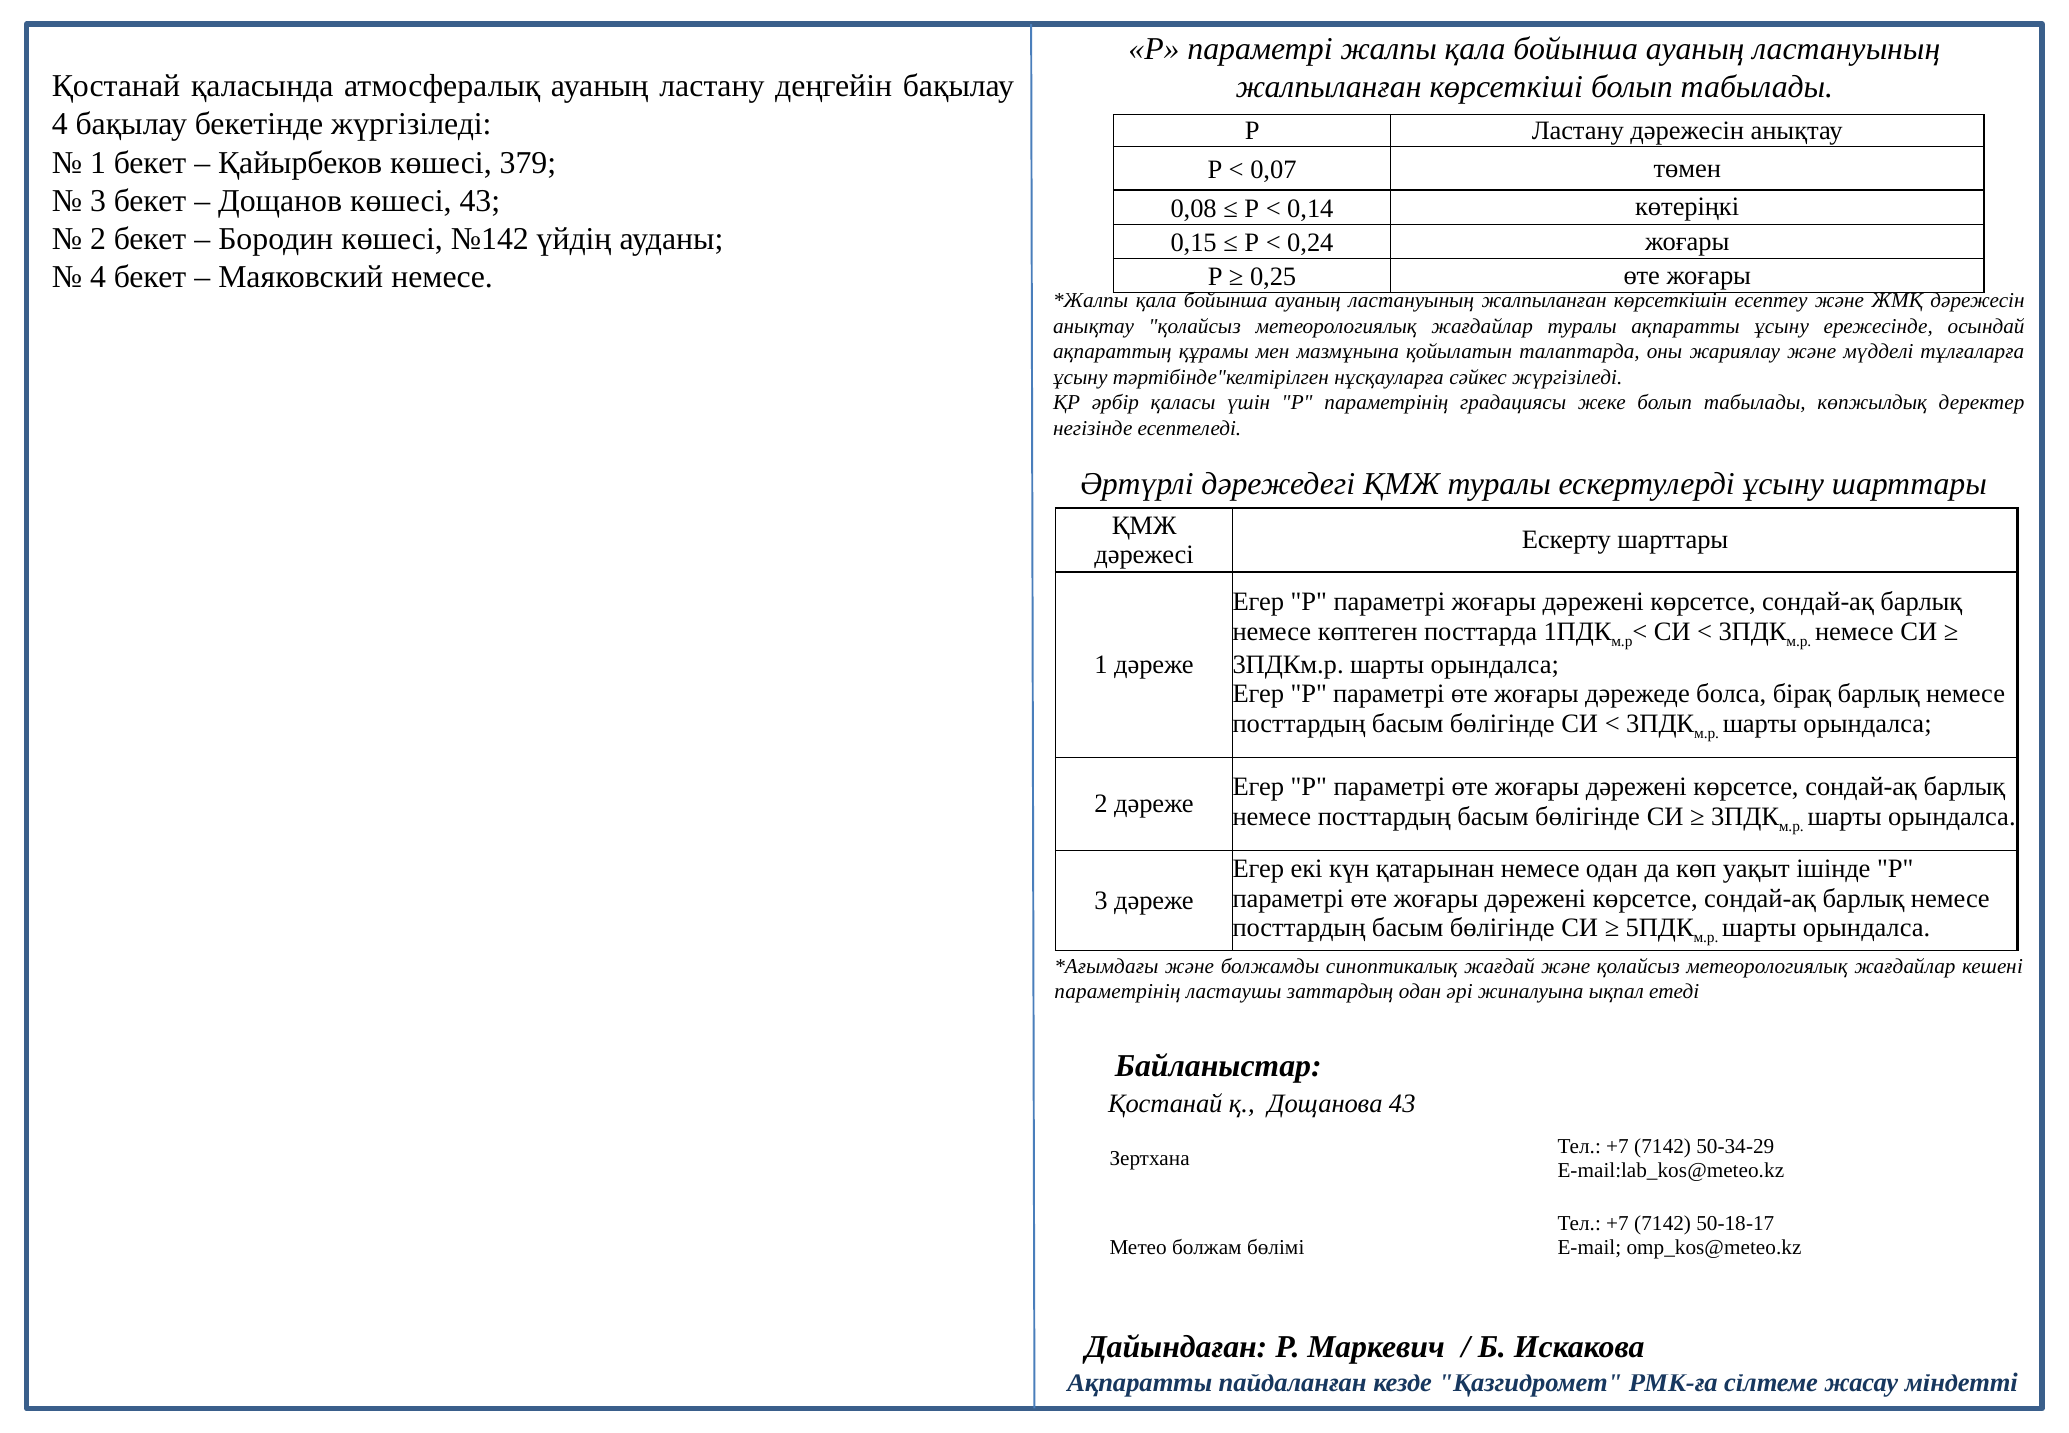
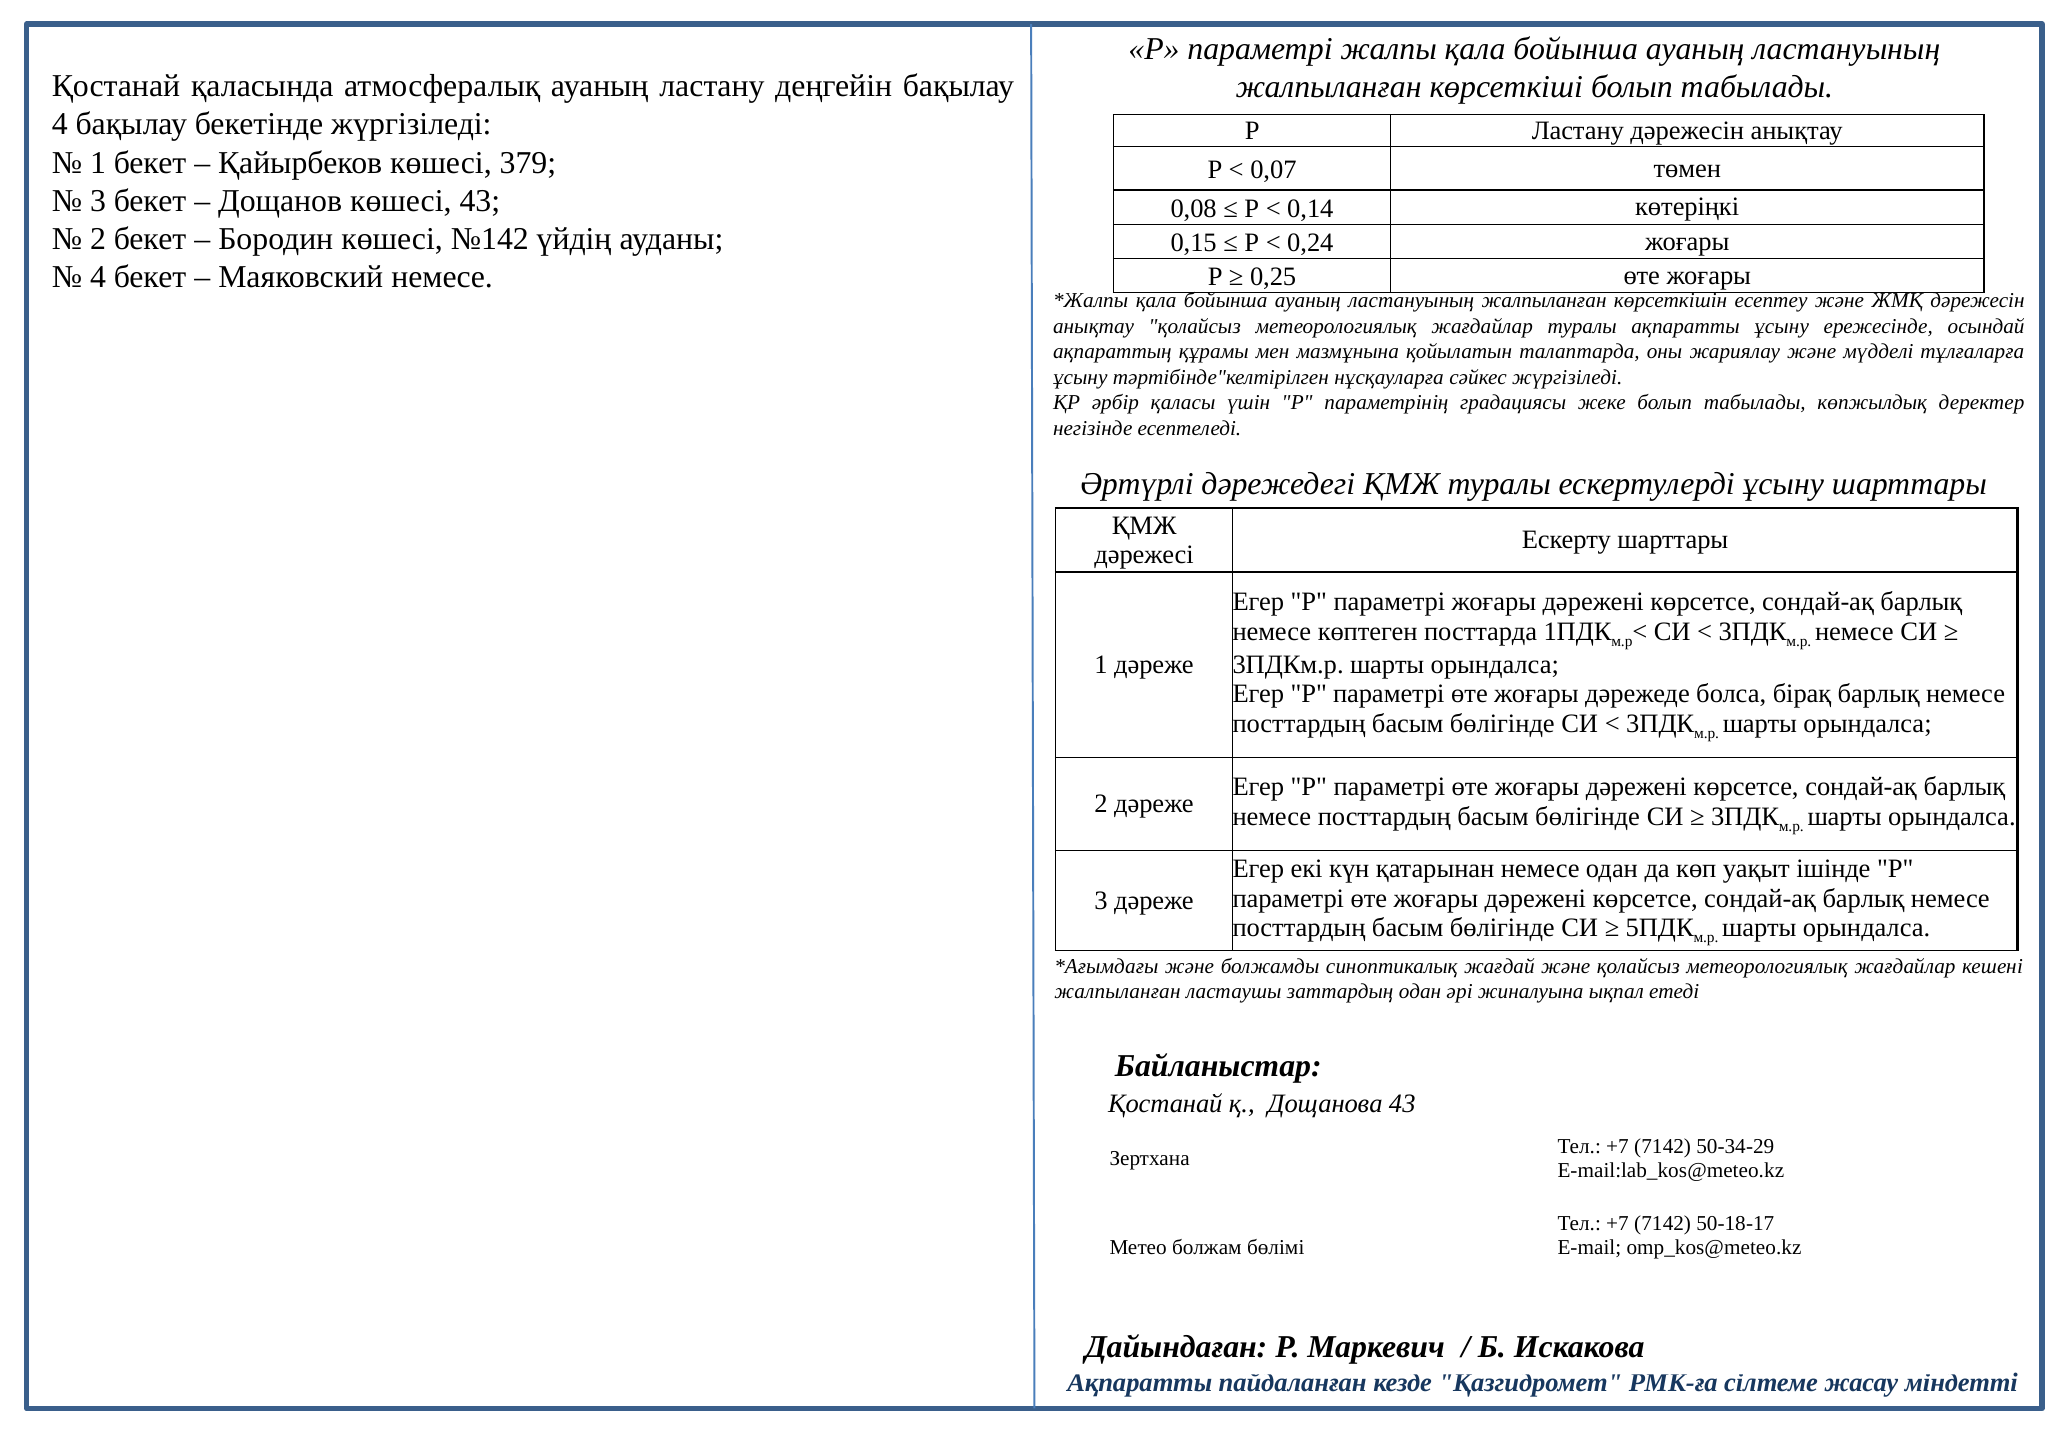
параметрінің: параметрінің -> жалпыланған (1117, 991)
